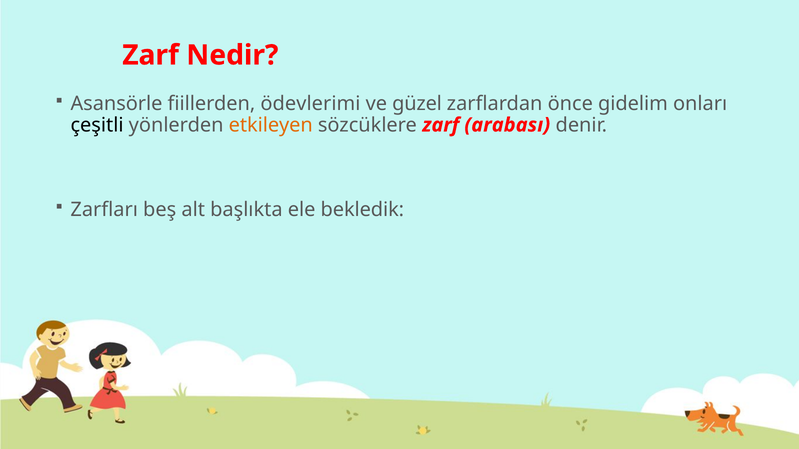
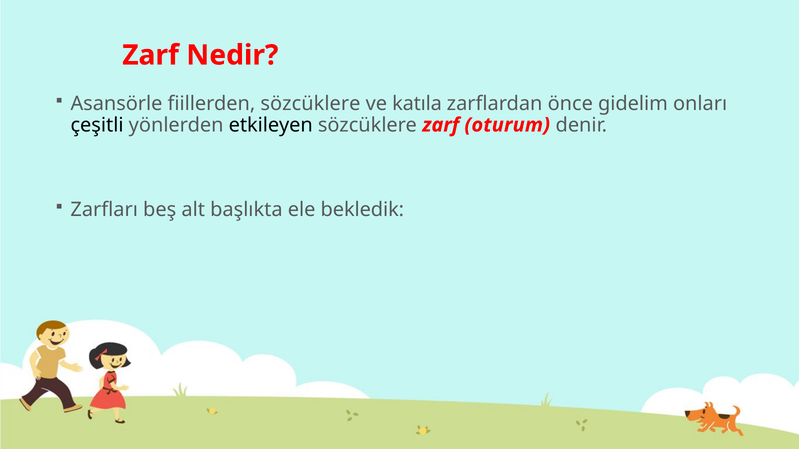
fiillerden ödevlerimi: ödevlerimi -> sözcüklere (310, 104)
güzel: güzel -> katıla (417, 104)
etkileyen colour: orange -> black (271, 125)
arabası: arabası -> oturum (507, 125)
